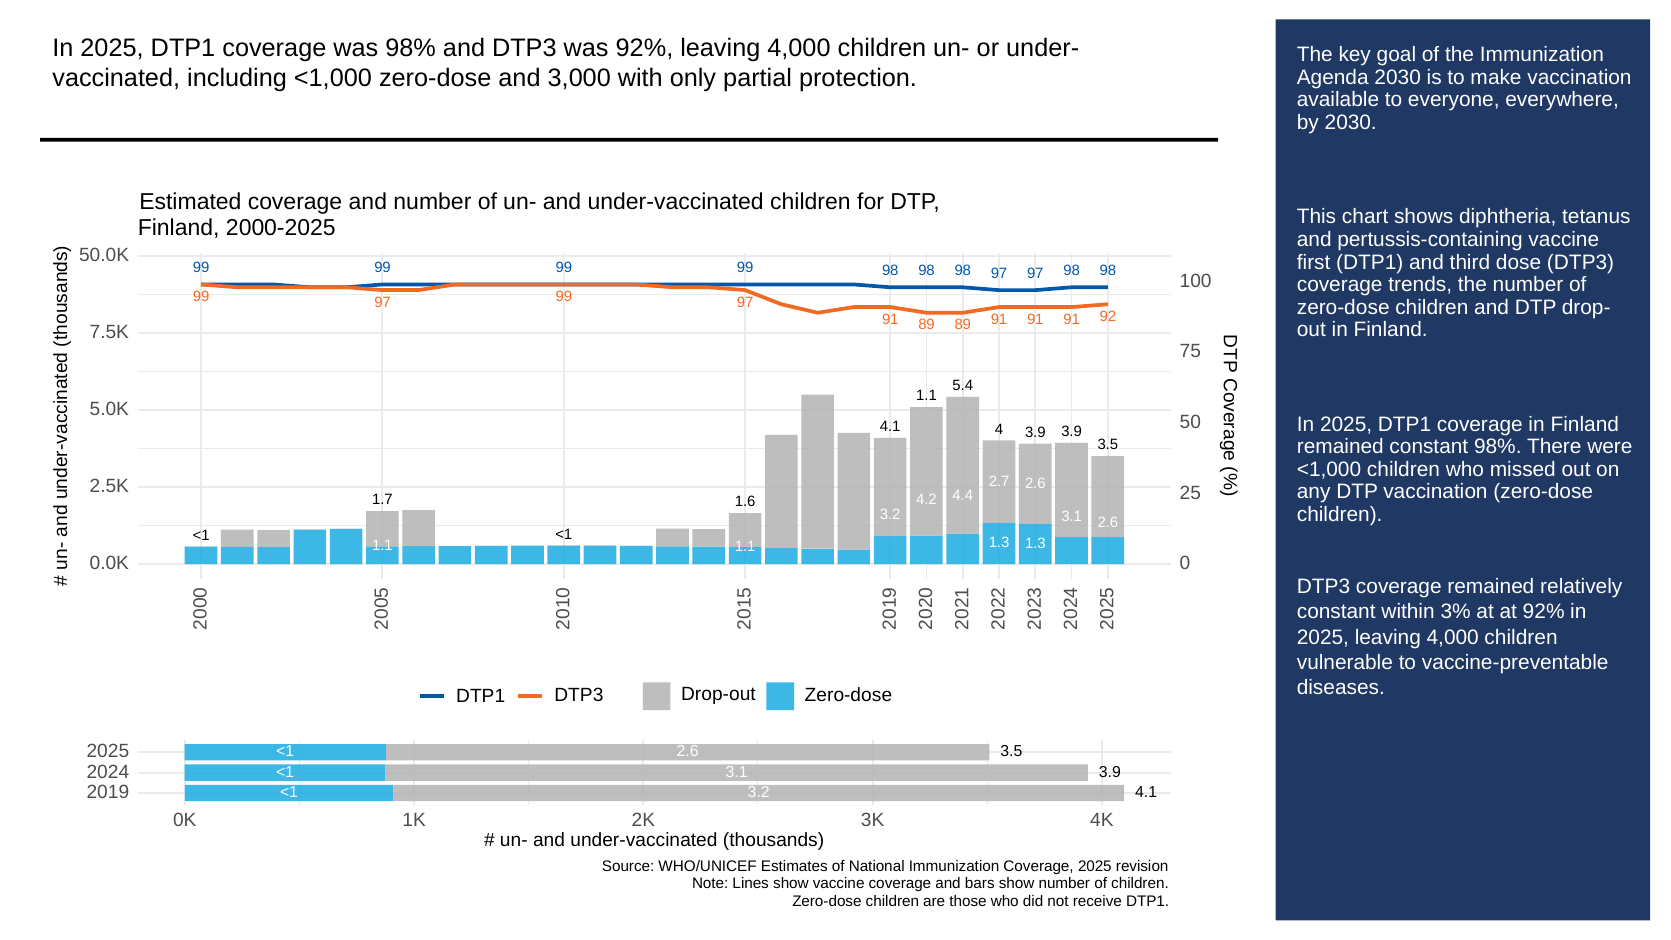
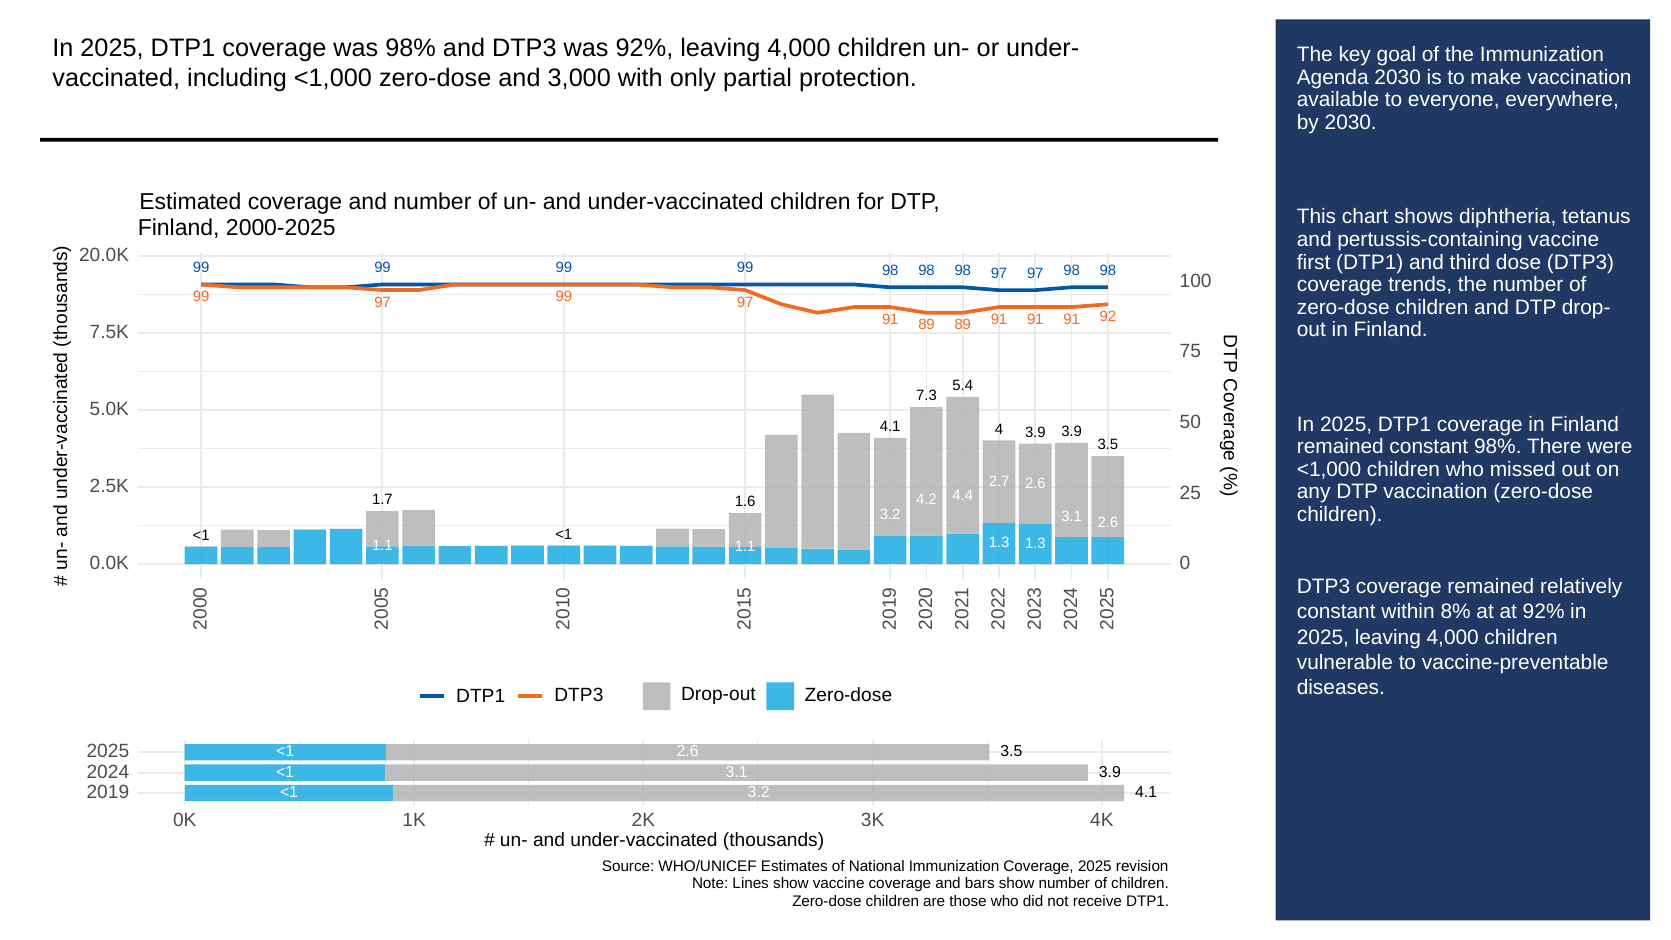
50.0K: 50.0K -> 20.0K (104, 255)
1.1: 1.1 -> 7.3 (927, 396)
3%: 3% -> 8% (1456, 612)
